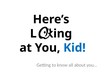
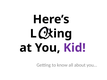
Kid colour: blue -> purple (74, 48)
